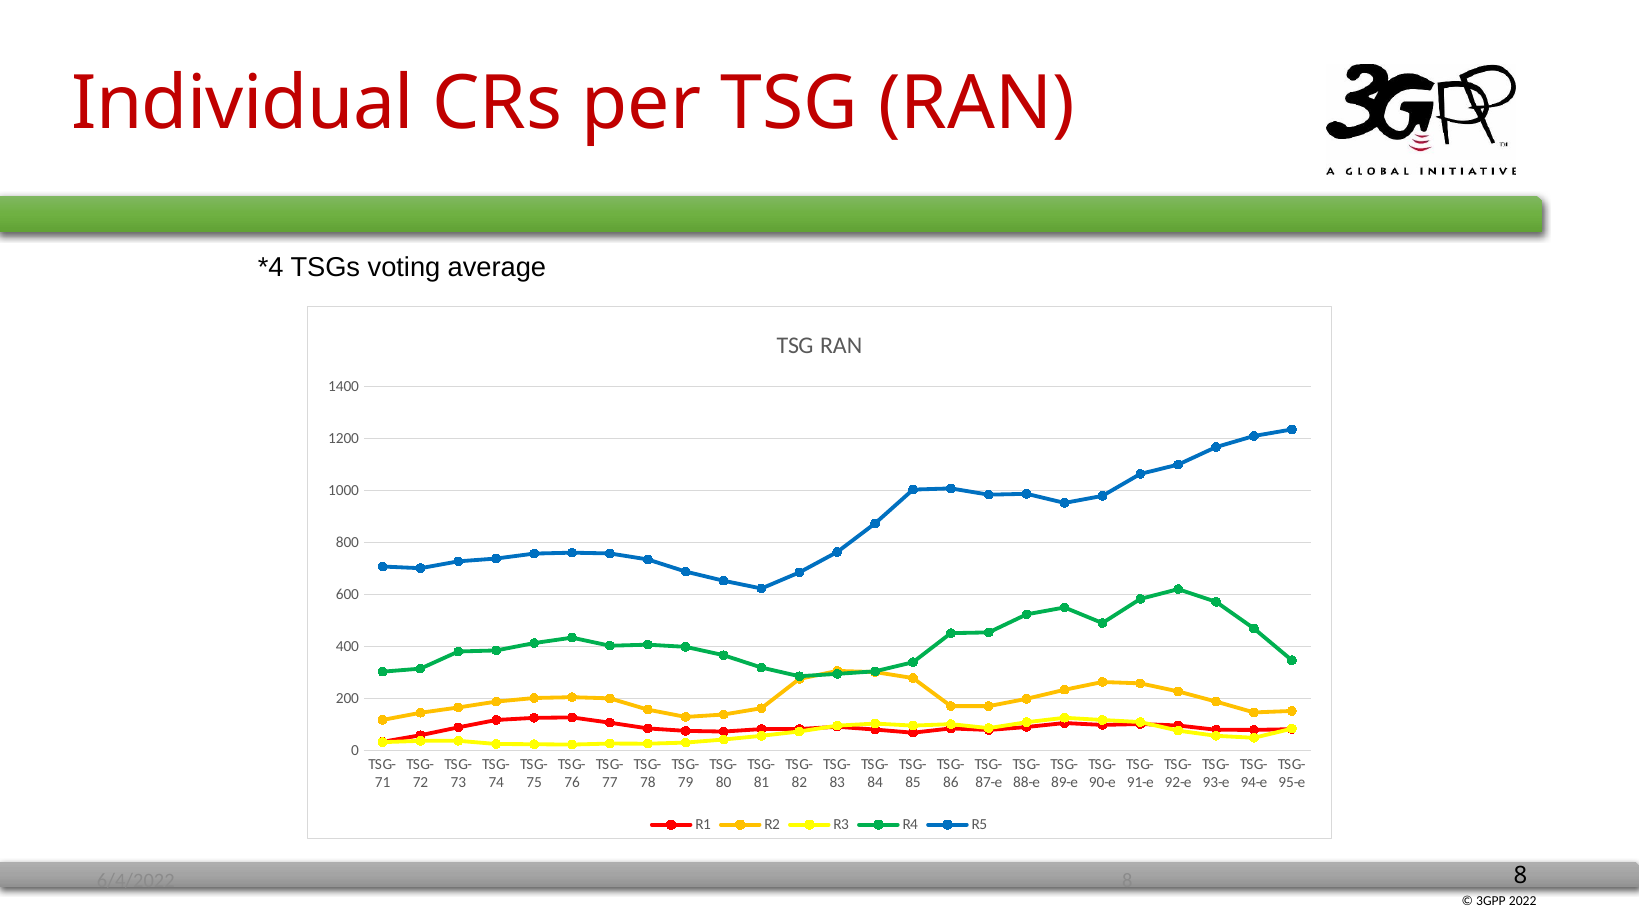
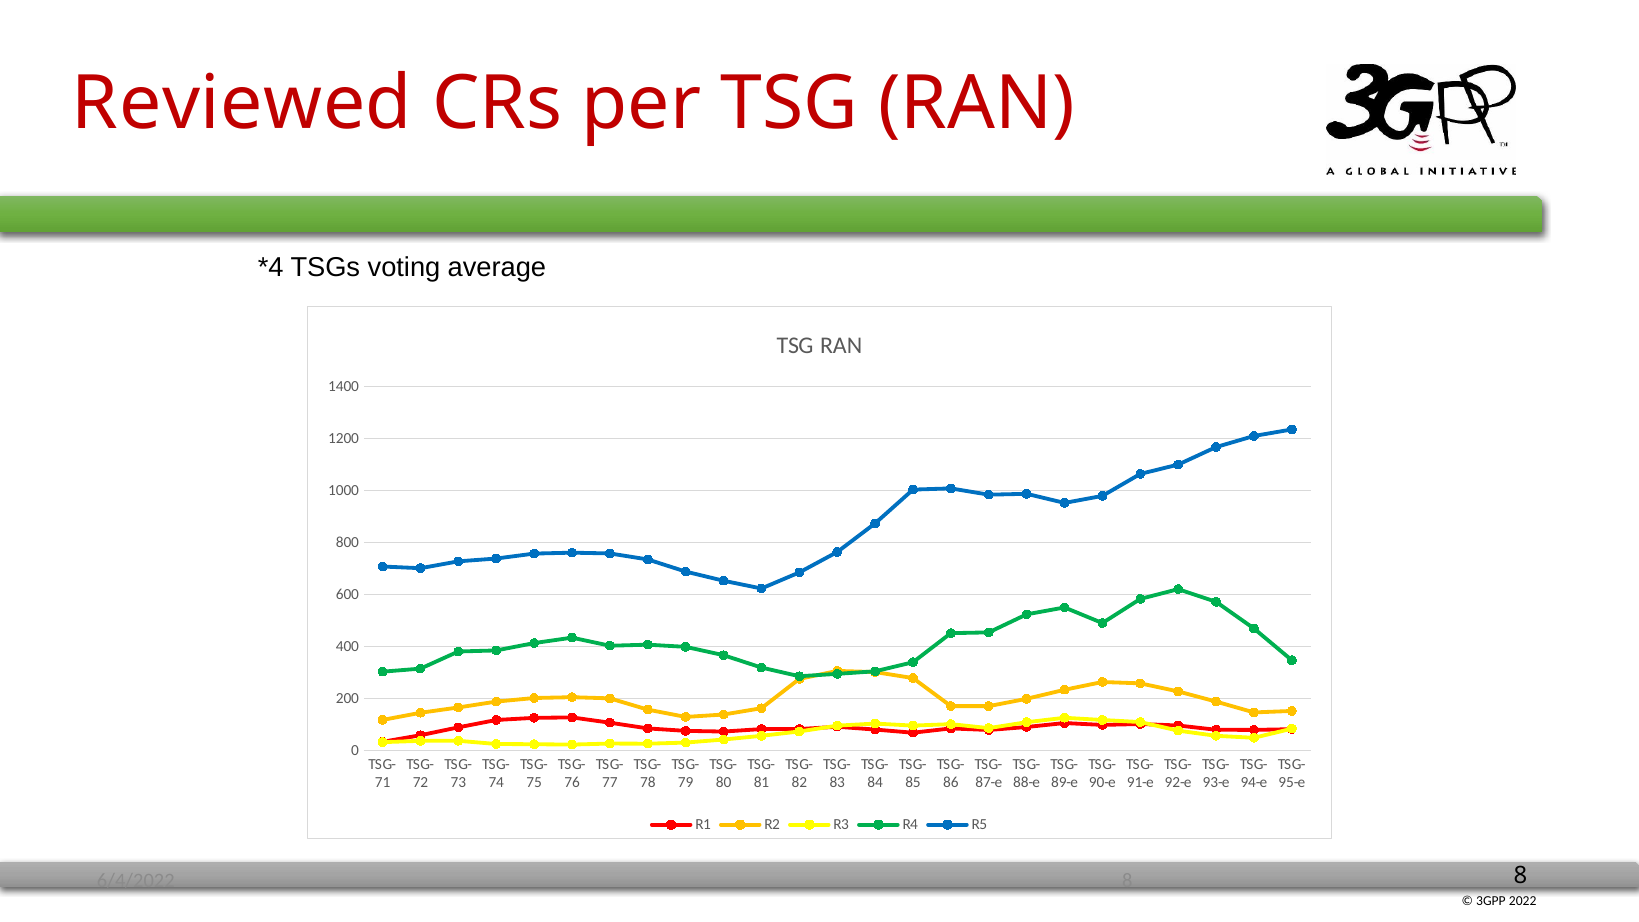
Individual: Individual -> Reviewed (242, 104)
